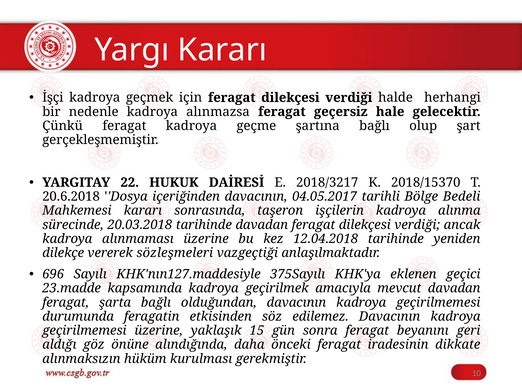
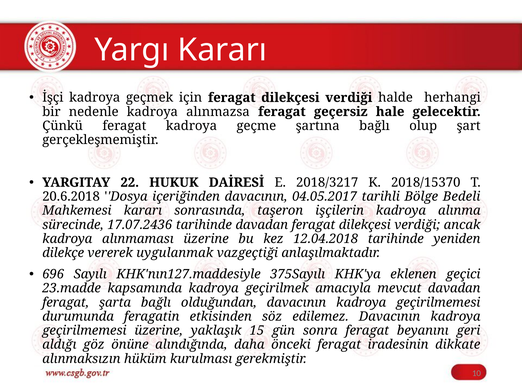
20.03.2018: 20.03.2018 -> 17.07.2436 (140, 225)
sözleşmeleri: sözleşmeleri -> uygulanmak (175, 253)
